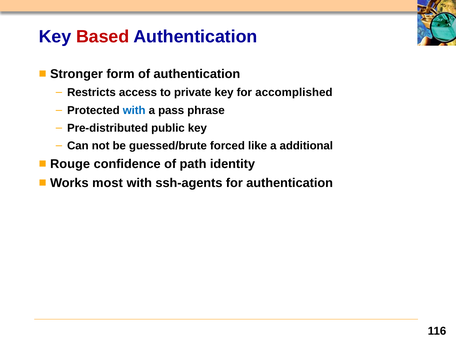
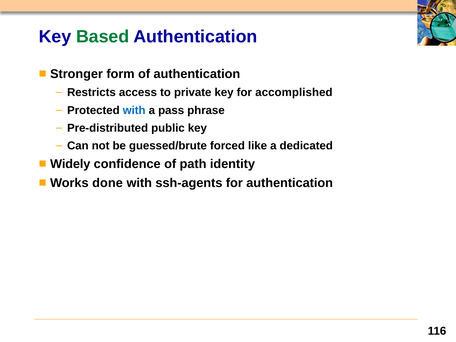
Based colour: red -> green (103, 37)
additional: additional -> dedicated (306, 146)
Rouge: Rouge -> Widely (70, 164)
most: most -> done (108, 183)
